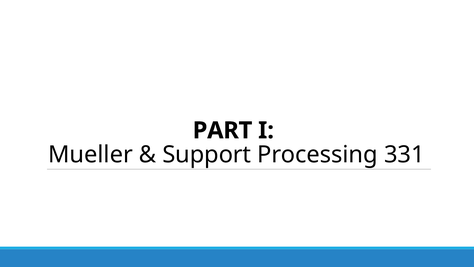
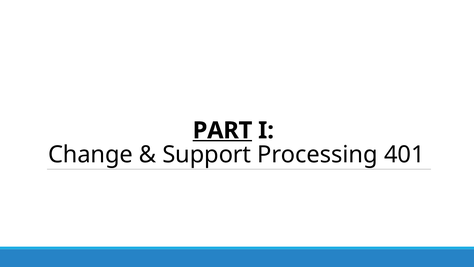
PART underline: none -> present (222, 130)
Mueller: Mueller -> Change (91, 155)
331: 331 -> 401 (404, 155)
